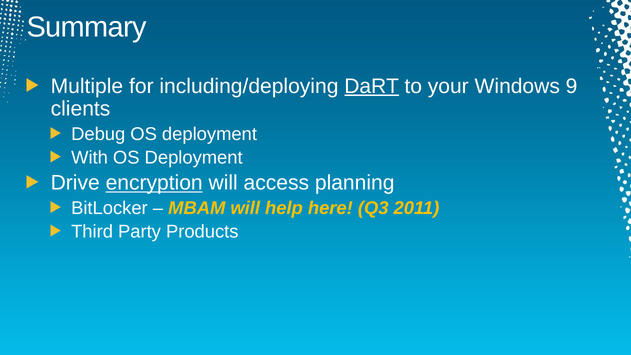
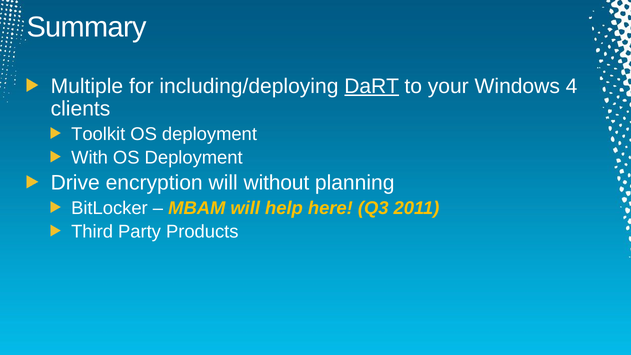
9: 9 -> 4 (572, 86)
Debug: Debug -> Toolkit (98, 134)
encryption underline: present -> none (154, 183)
access: access -> without (276, 183)
